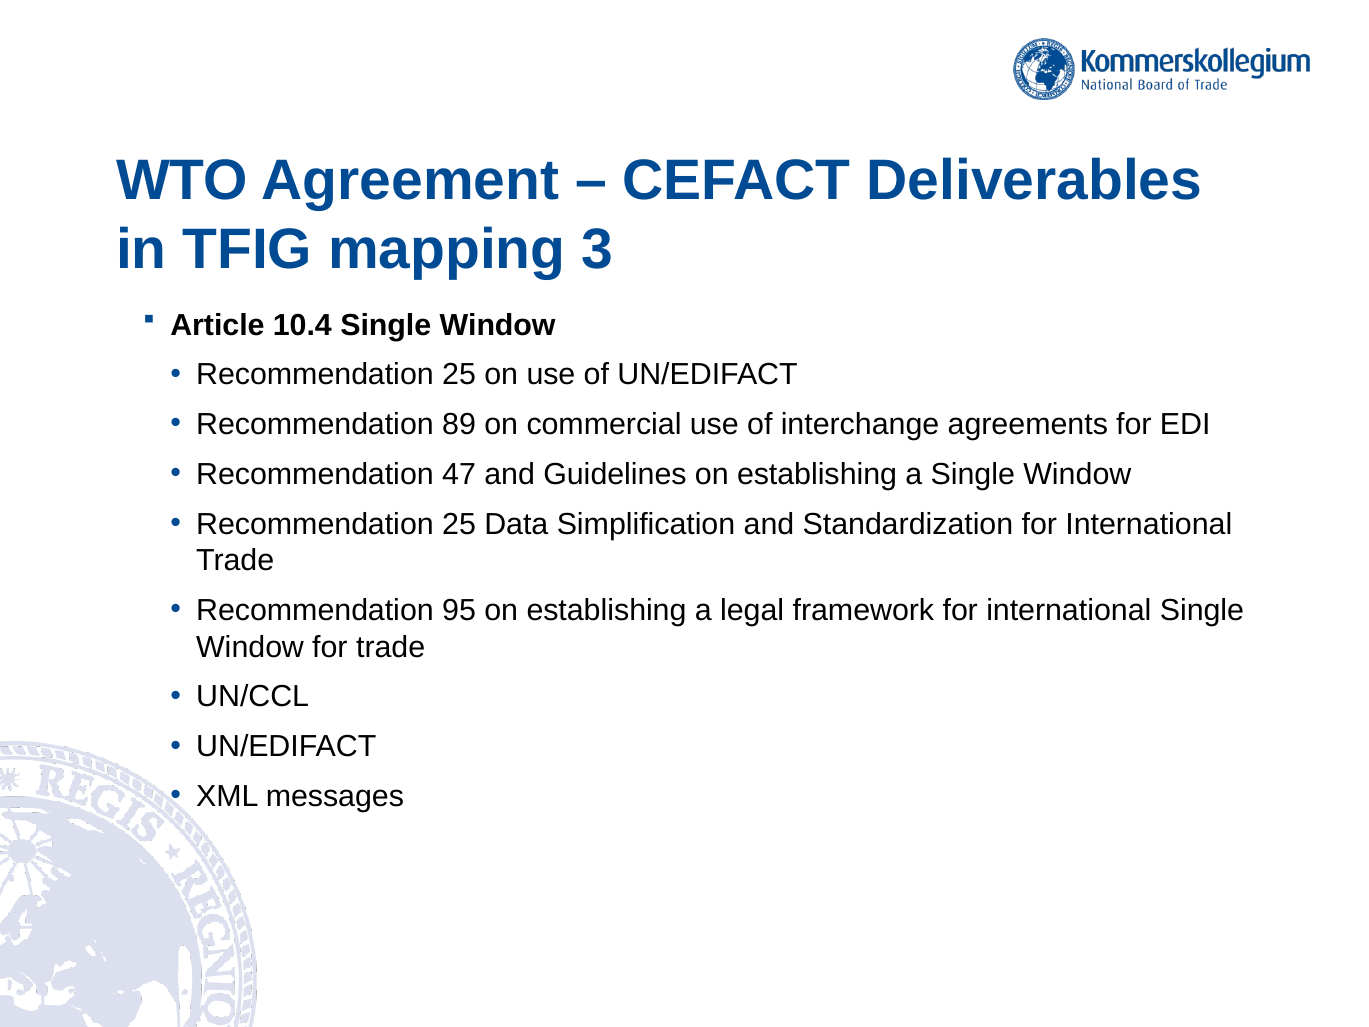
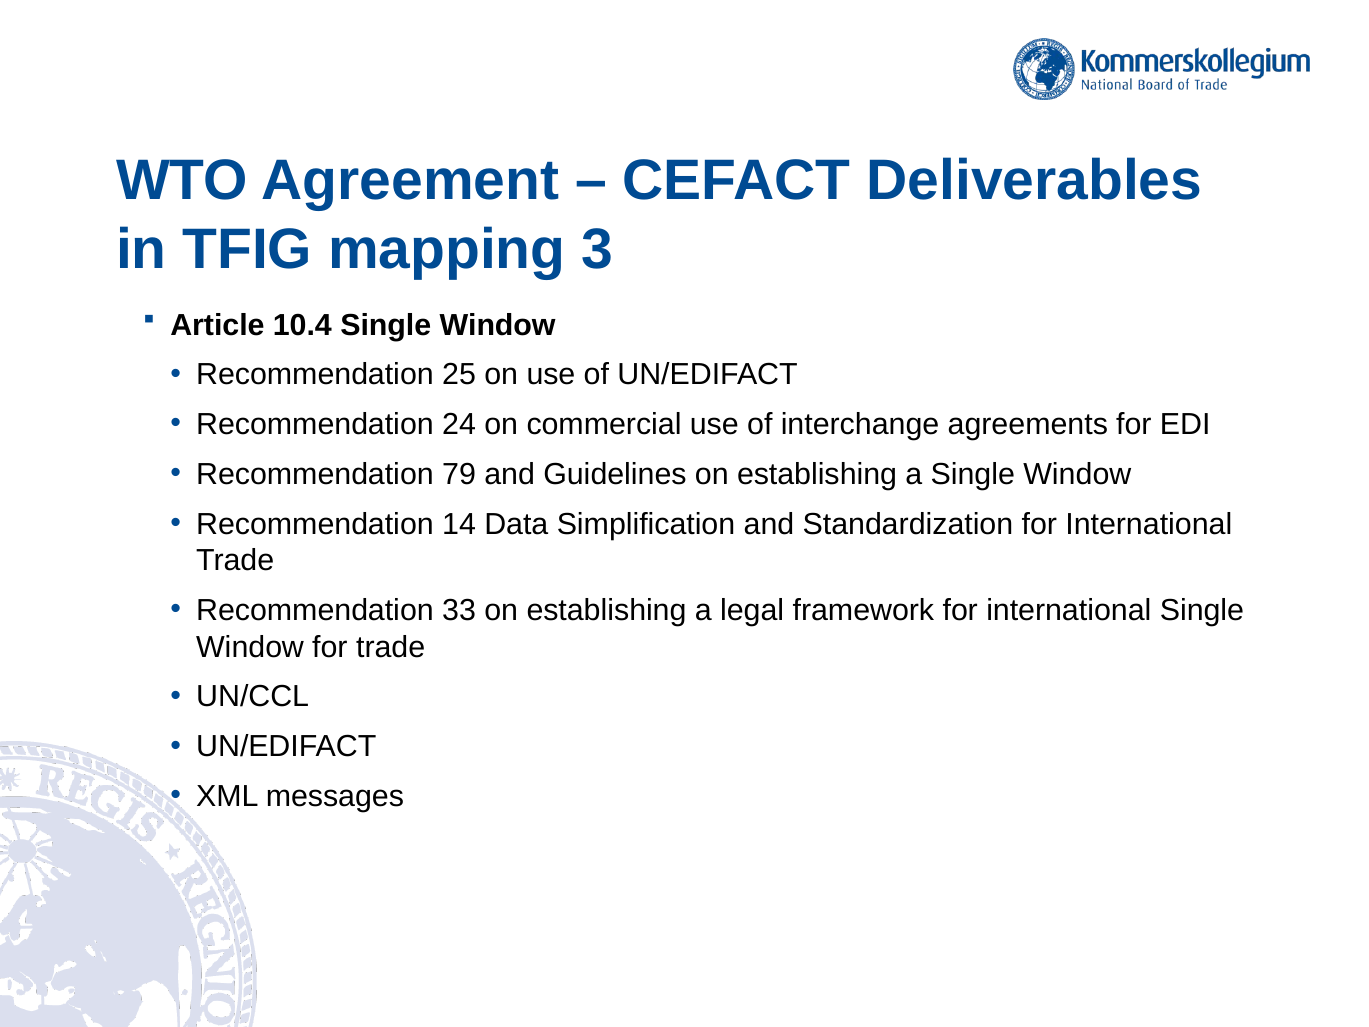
89: 89 -> 24 (459, 425)
47: 47 -> 79 (459, 474)
25: 25 -> 14 (459, 524)
95: 95 -> 33 (459, 610)
